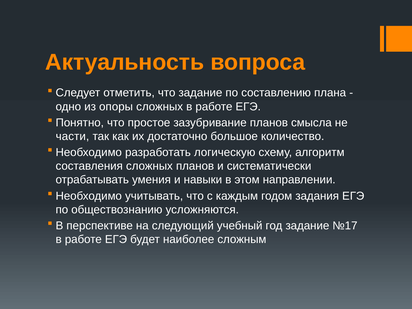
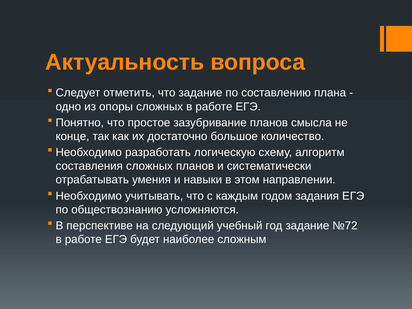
части: части -> конце (73, 136)
№17: №17 -> №72 (345, 226)
